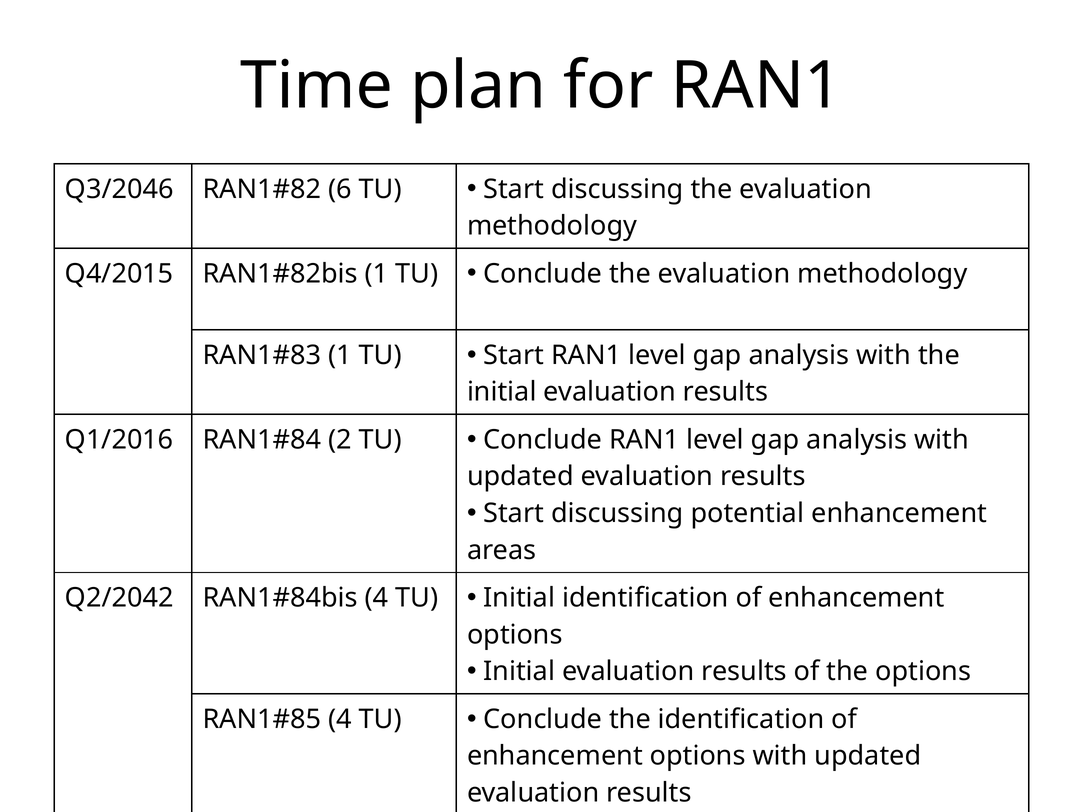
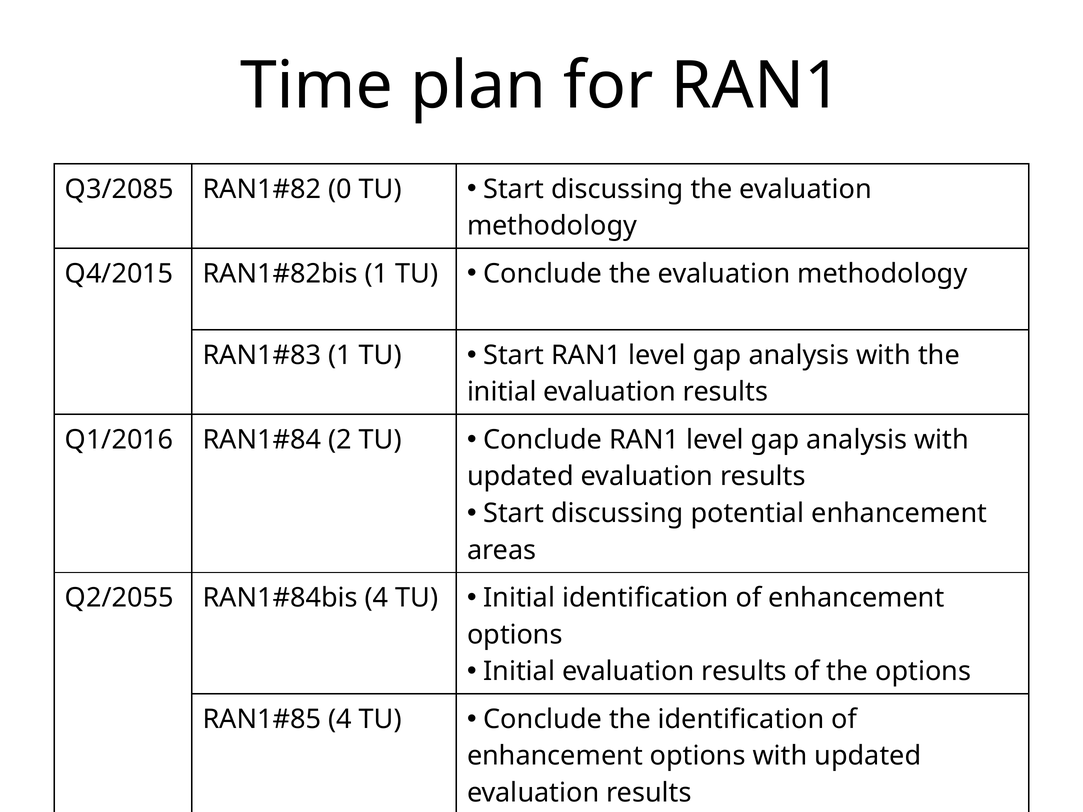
Q3/2046: Q3/2046 -> Q3/2085 (119, 189)
6: 6 -> 0 (340, 189)
Q2/2042: Q2/2042 -> Q2/2055 (119, 598)
